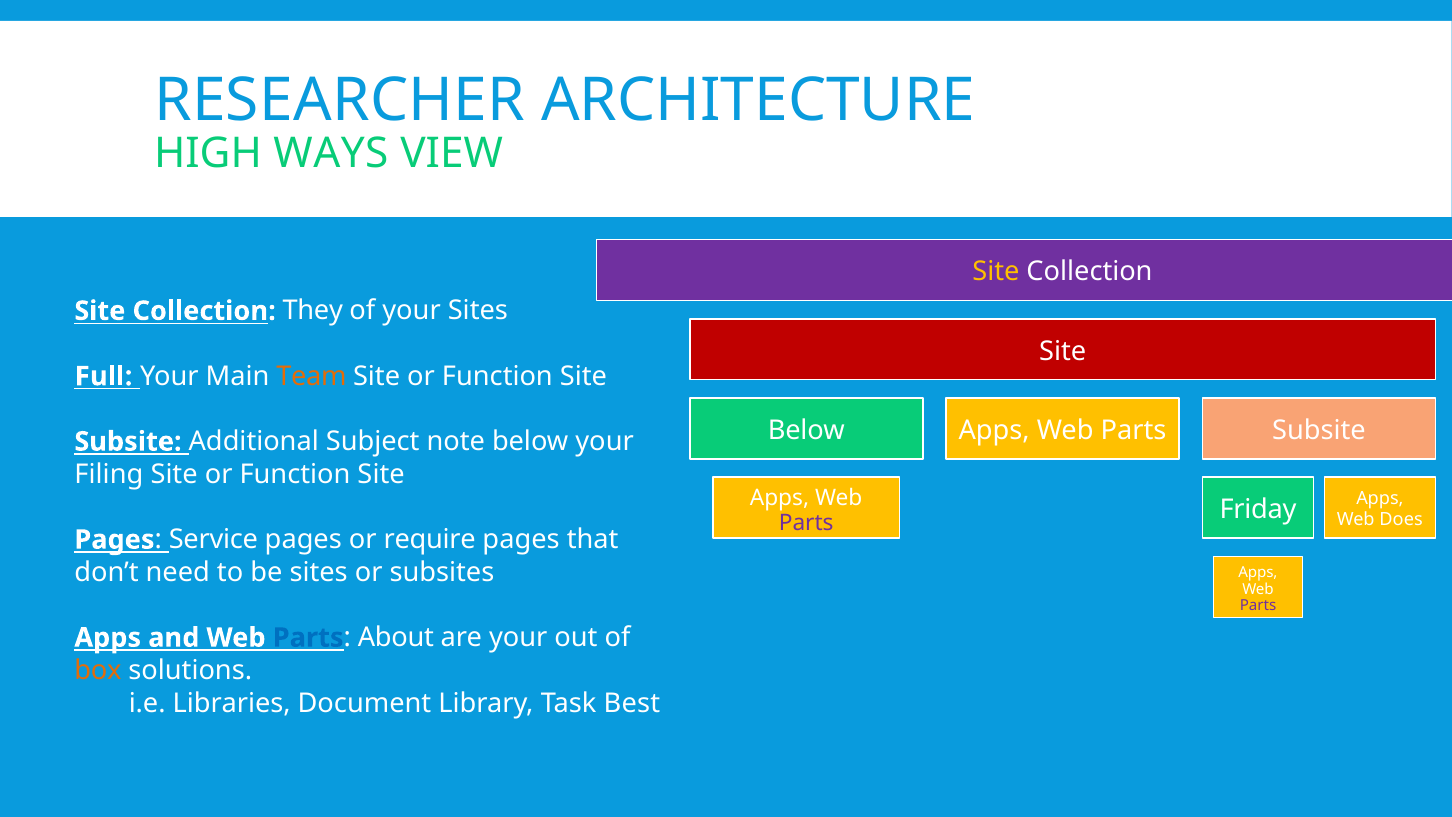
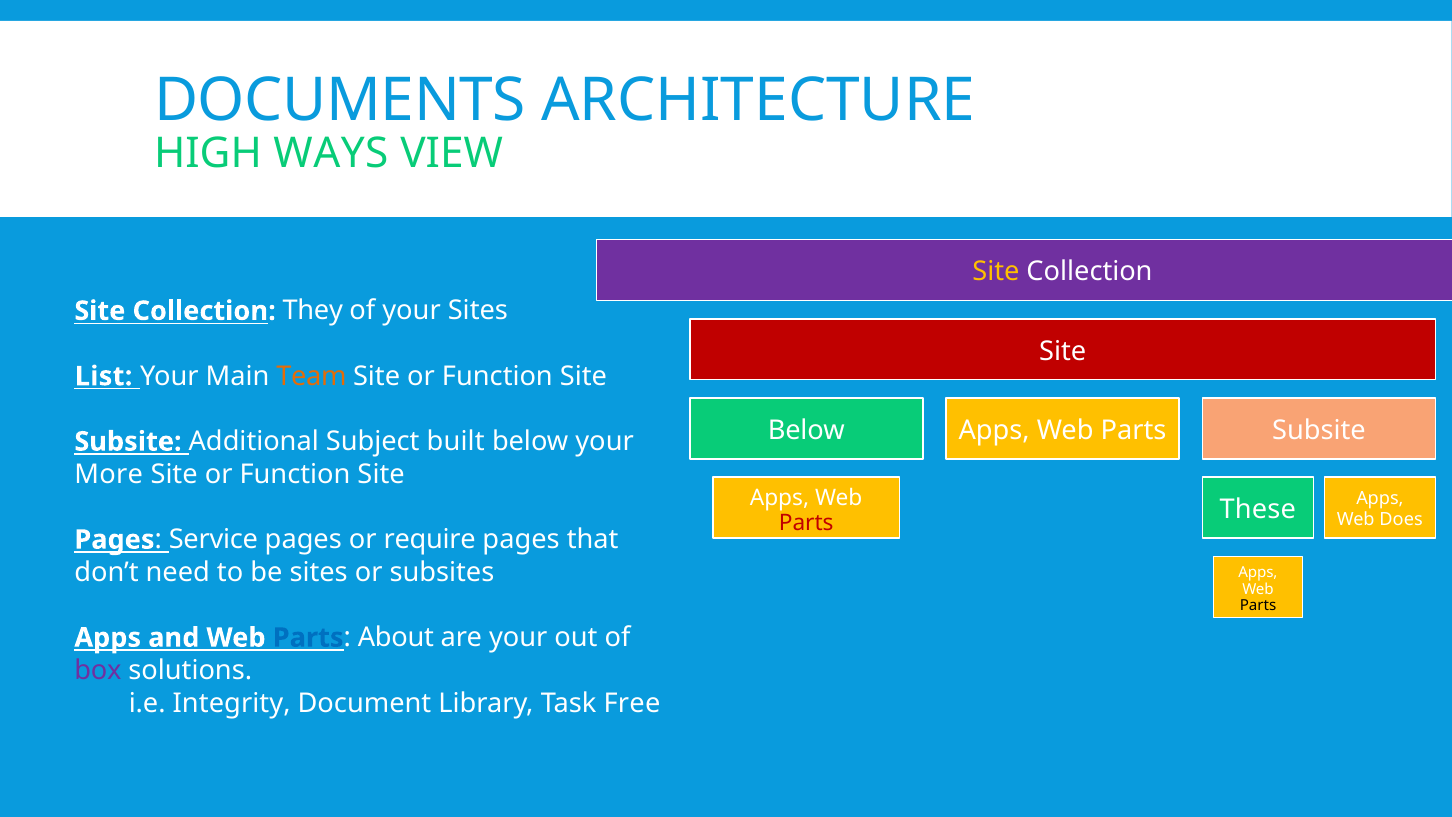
RESEARCHER: RESEARCHER -> DOCUMENTS (340, 101)
Full: Full -> List (104, 376)
note: note -> built (456, 442)
Filing: Filing -> More (109, 474)
Friday: Friday -> These (1258, 509)
Parts colour: purple -> red (806, 523)
Parts colour: purple -> black (1258, 605)
box colour: orange -> purple (98, 670)
Libraries: Libraries -> Integrity (232, 703)
Best: Best -> Free (632, 703)
